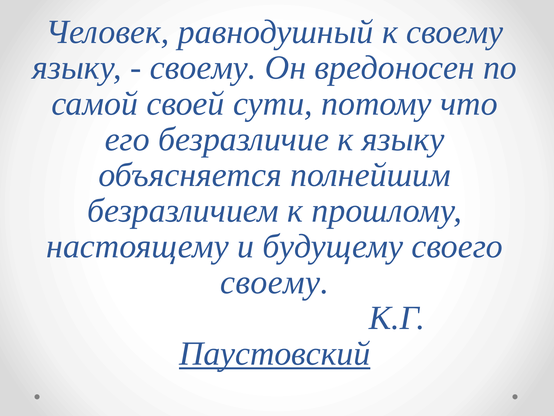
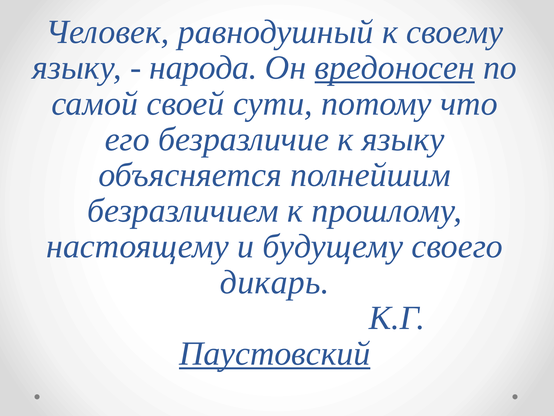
своему: своему -> народа (203, 68)
вредоносен underline: none -> present (395, 68)
своему: своему -> дикарь (275, 282)
